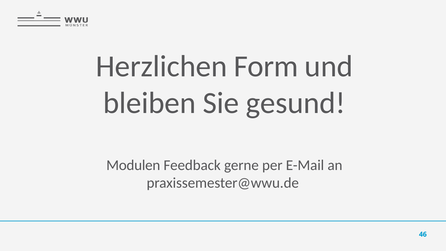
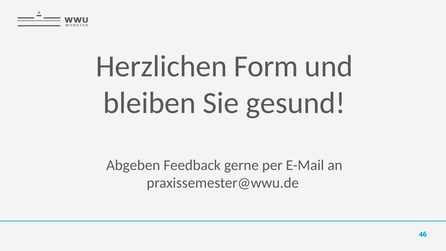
Modulen: Modulen -> Abgeben (133, 165)
